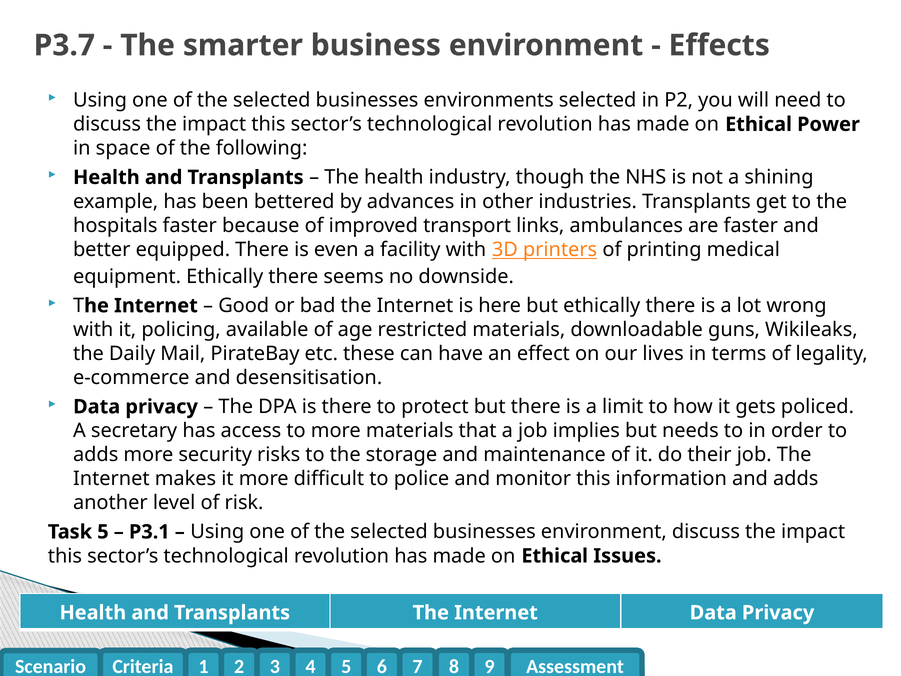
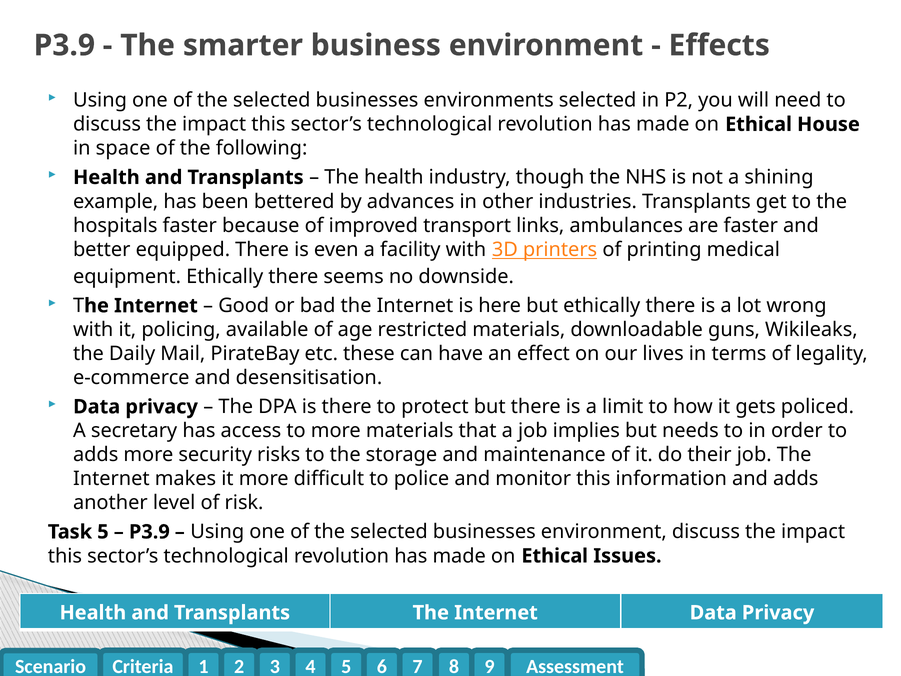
P3.7: P3.7 -> P3.9 (64, 45)
Power: Power -> House (828, 124)
P3.1: P3.1 -> P3.9 (149, 532)
